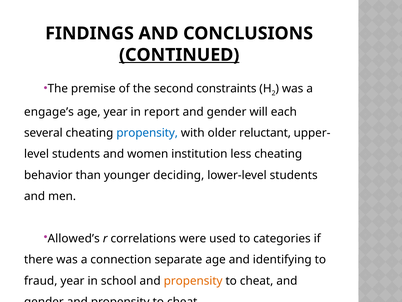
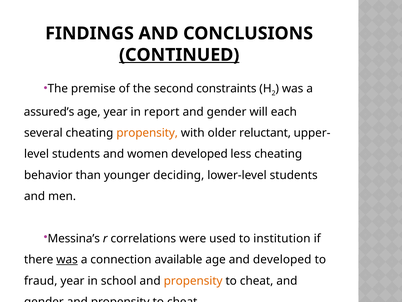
engage’s: engage’s -> assured’s (49, 112)
propensity colour: blue -> orange (147, 133)
women institution: institution -> developed (199, 154)
Allowed’s: Allowed’s -> Messina’s (74, 238)
categories: categories -> institution (282, 238)
was underline: none -> present (67, 259)
separate: separate -> available (178, 259)
and identifying: identifying -> developed (282, 259)
